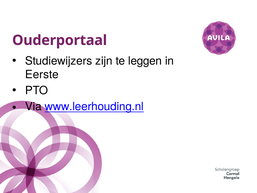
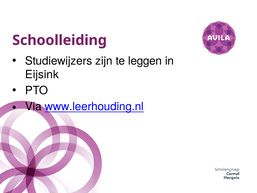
Ouderportaal: Ouderportaal -> Schoolleiding (60, 40)
Eerste: Eerste -> Eijsink (42, 74)
